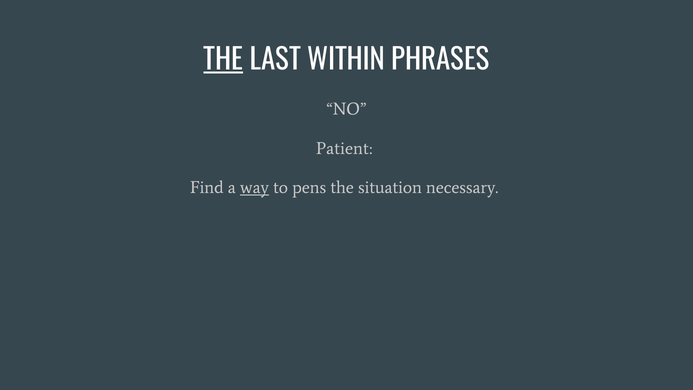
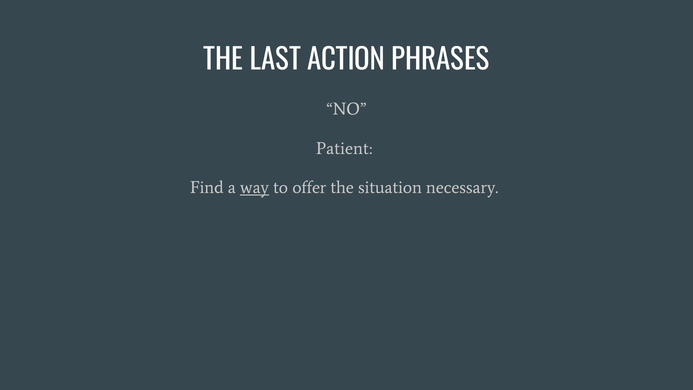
THE underline: present -> none (223, 60)
WITHIN: WITHIN -> ACTION (346, 60)
pens: pens -> offer (309, 188)
